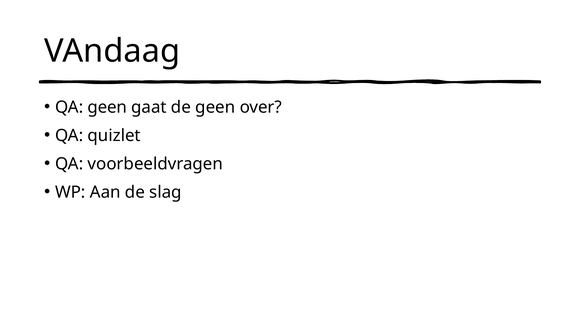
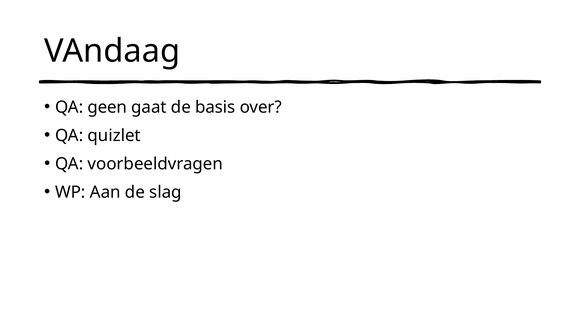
de geen: geen -> basis (215, 107)
